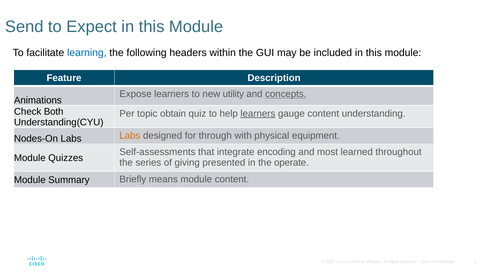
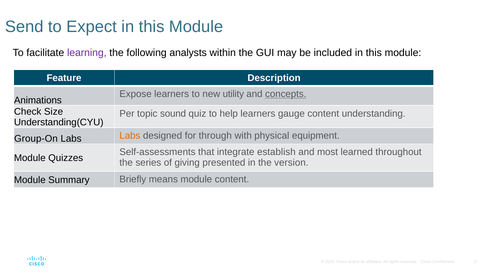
learning colour: blue -> purple (87, 53)
headers: headers -> analysts (188, 53)
Both: Both -> Size (54, 111)
obtain: obtain -> sound (173, 113)
learners underline: present -> none (258, 113)
Nodes-On: Nodes-On -> Group-On (36, 138)
encoding: encoding -> establish (276, 152)
operate: operate -> version (291, 162)
